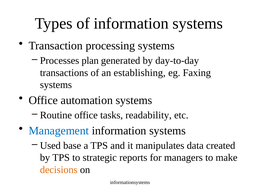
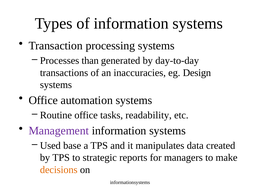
plan: plan -> than (90, 61)
establishing: establishing -> inaccuracies (140, 73)
Faxing: Faxing -> Design (197, 73)
Management colour: blue -> purple (59, 131)
